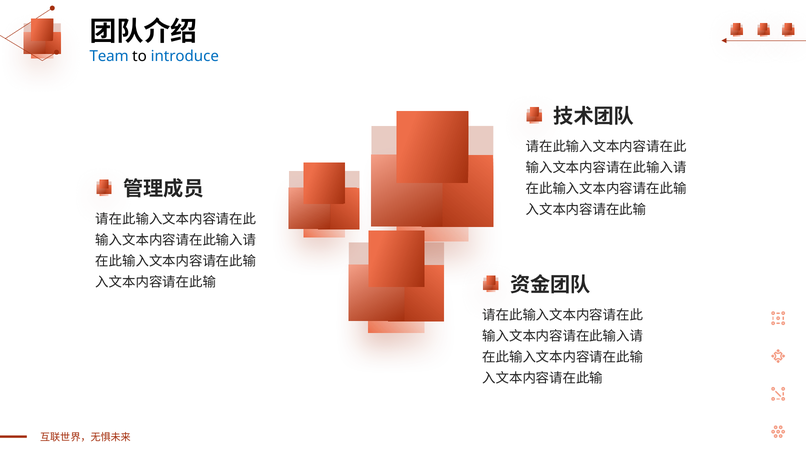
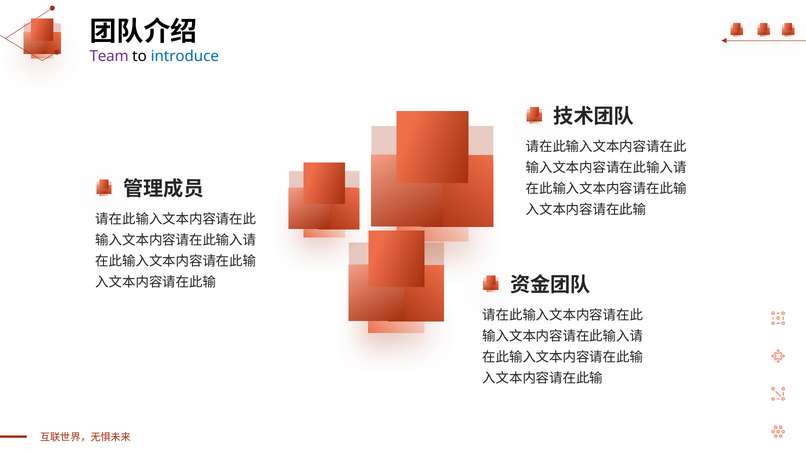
Team colour: blue -> purple (109, 56)
